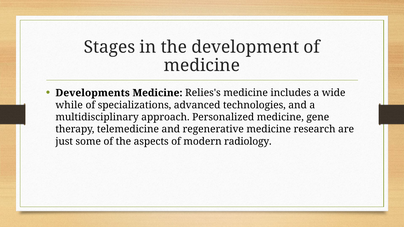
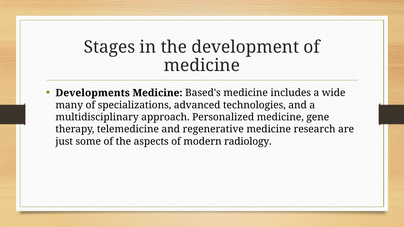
Relies's: Relies's -> Based's (203, 93)
while: while -> many (69, 105)
